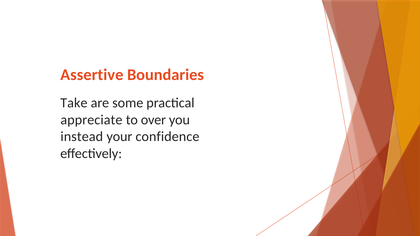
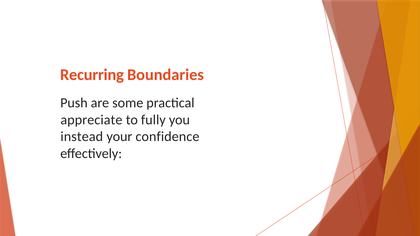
Assertive: Assertive -> Recurring (92, 75)
Take: Take -> Push (74, 103)
over: over -> fully (153, 120)
